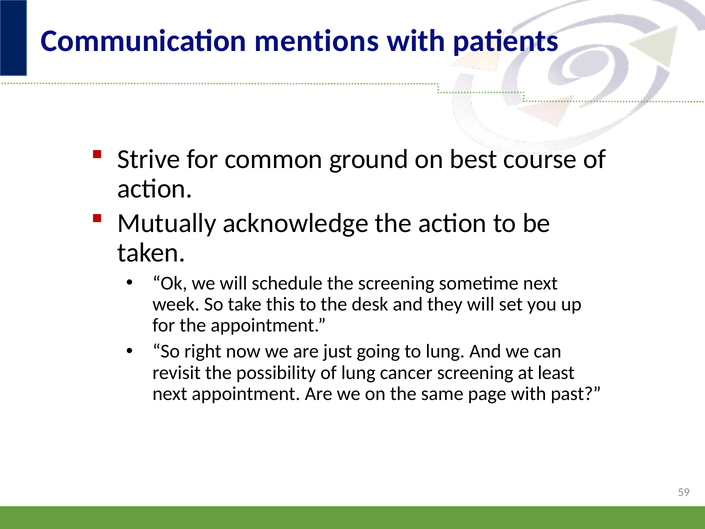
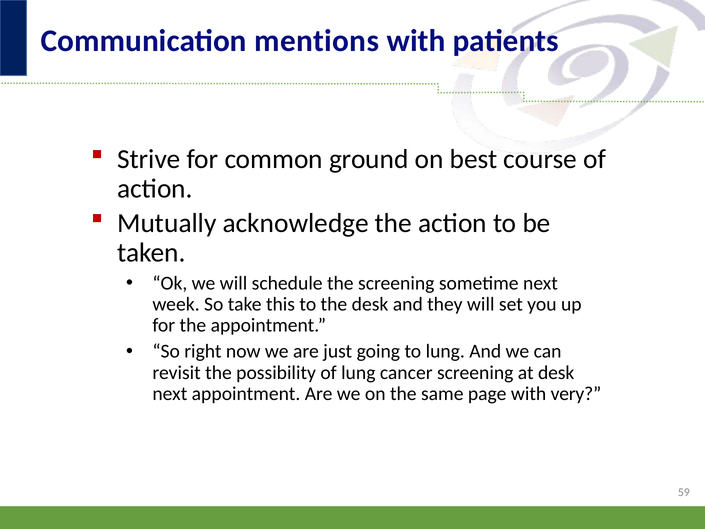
at least: least -> desk (556, 372)
past: past -> very (576, 394)
